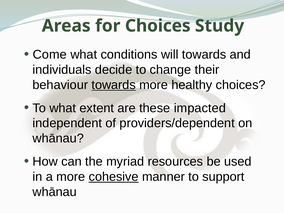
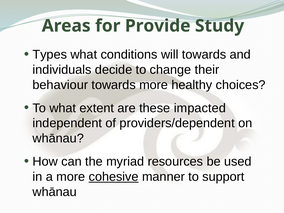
for Choices: Choices -> Provide (158, 26)
Come: Come -> Types (50, 55)
towards underline: present -> none (114, 85)
